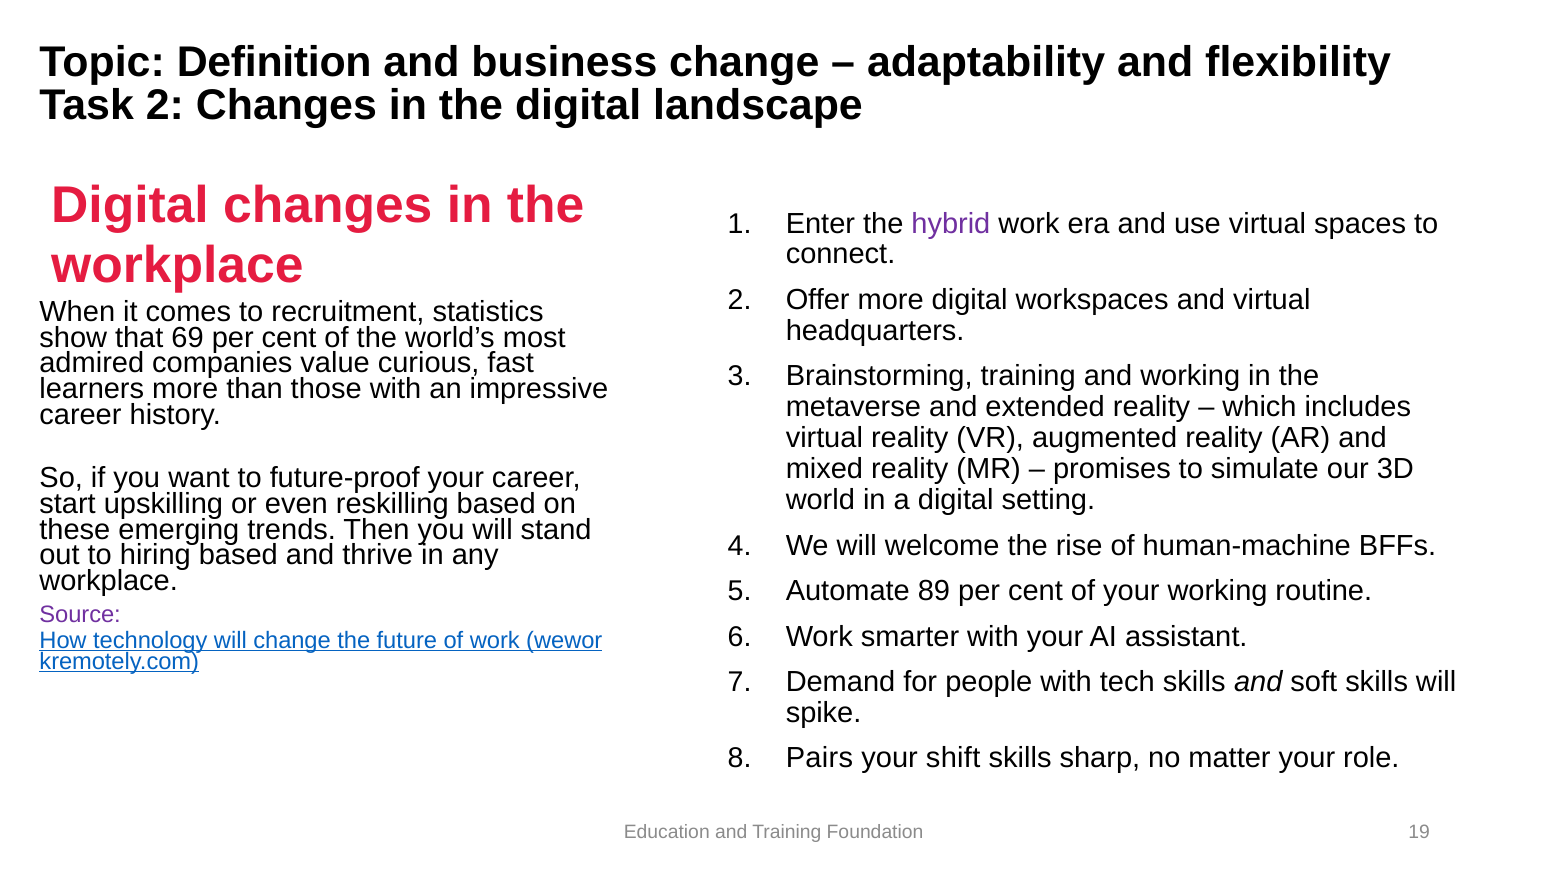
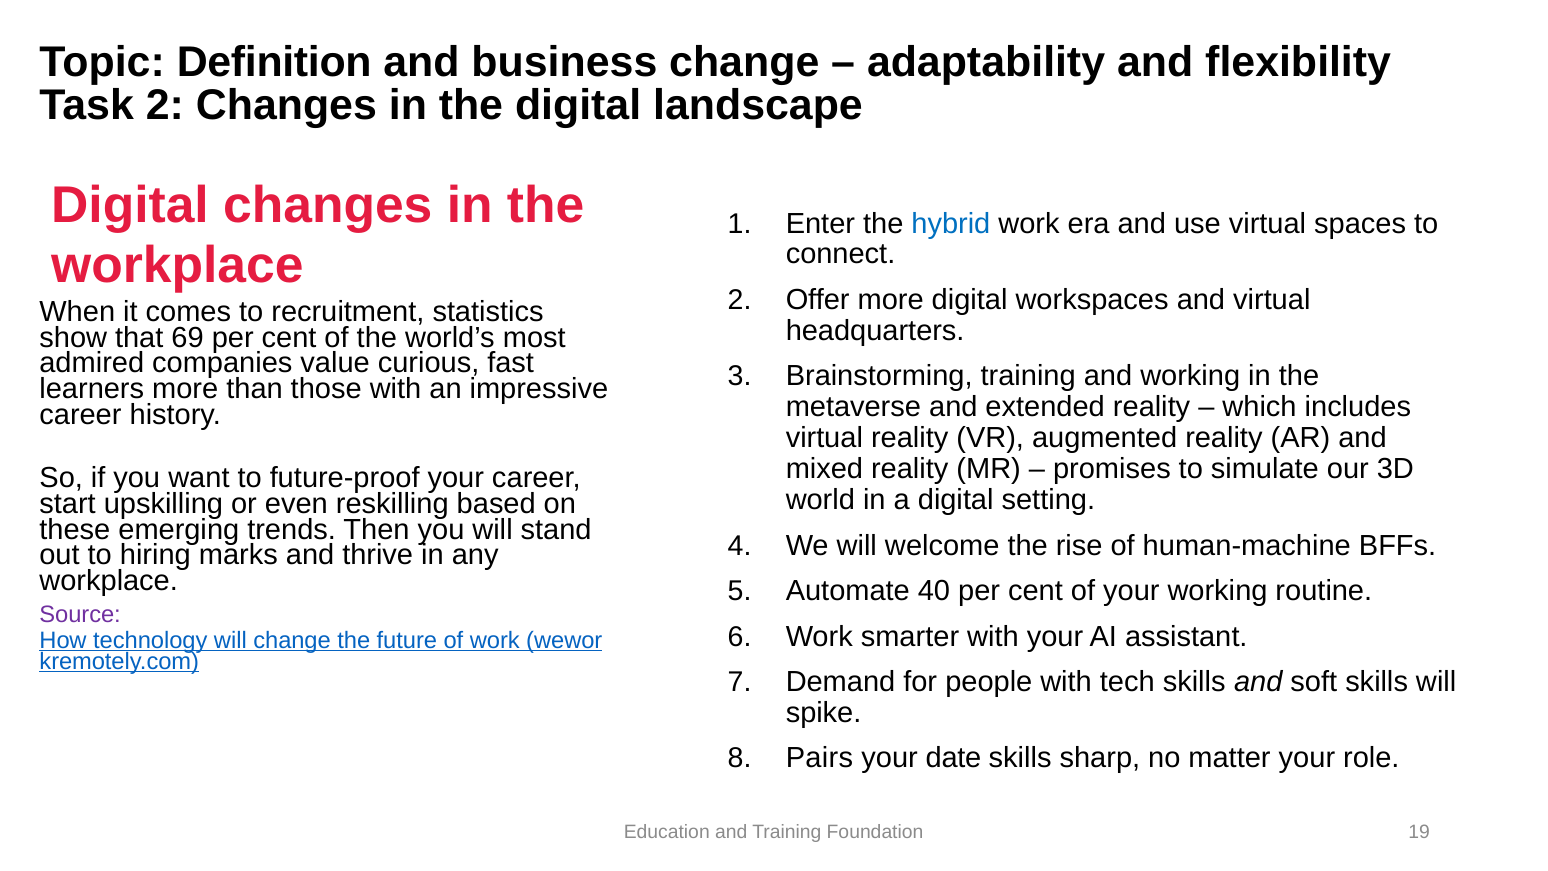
hybrid colour: purple -> blue (951, 223)
hiring based: based -> marks (238, 555)
89: 89 -> 40 (934, 591)
shift: shift -> date (953, 758)
